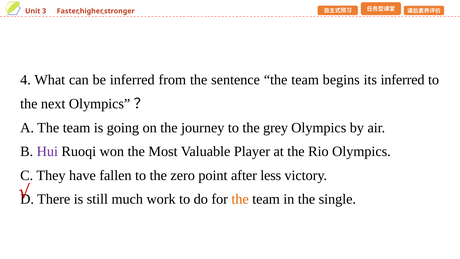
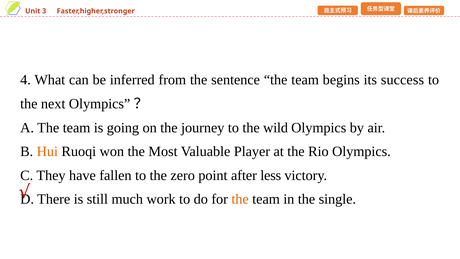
its inferred: inferred -> success (402, 80)
grey: grey -> wild (276, 127)
Hui colour: purple -> orange (47, 151)
